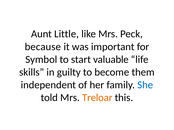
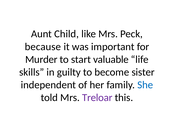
Little: Little -> Child (67, 34)
Symbol: Symbol -> Murder (41, 60)
them: them -> sister (143, 72)
Treloar colour: orange -> purple (97, 98)
